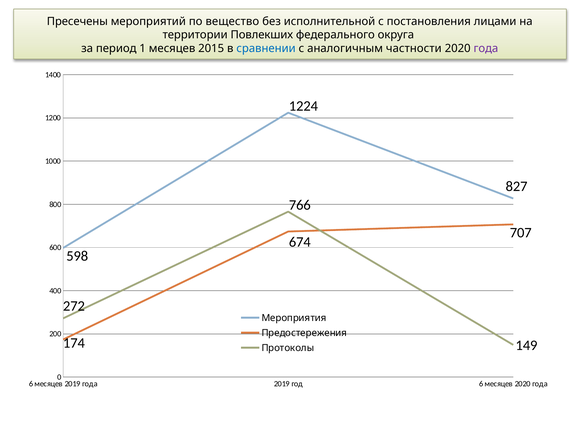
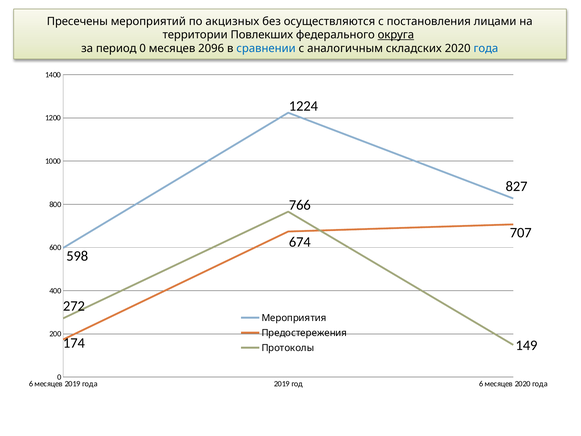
вещество: вещество -> акцизных (232, 21)
исполнительной: исполнительной -> осуществляются (329, 21)
округа underline: none -> present (396, 35)
период 1: 1 -> 0 (143, 48)
2015: 2015 -> 2096 (211, 48)
частности: частности -> складских (414, 48)
года colour: purple -> blue (486, 48)
